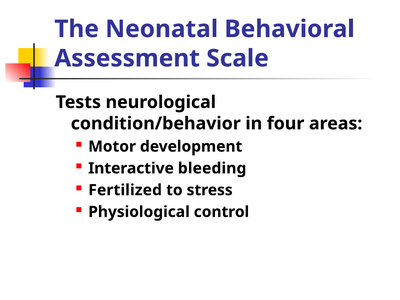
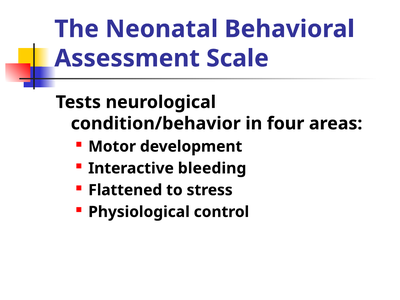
Fertilized: Fertilized -> Flattened (125, 190)
